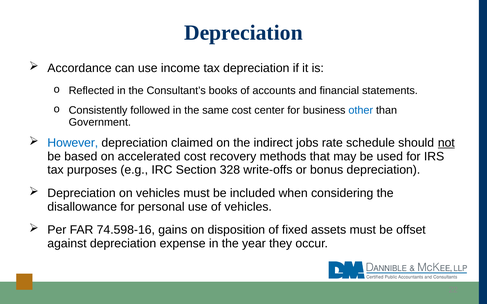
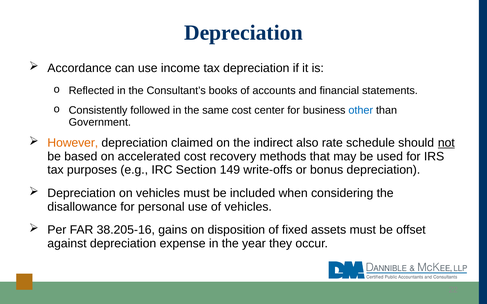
However colour: blue -> orange (73, 143)
jobs: jobs -> also (307, 143)
328: 328 -> 149 (230, 170)
74.598-16: 74.598-16 -> 38.205-16 (126, 230)
